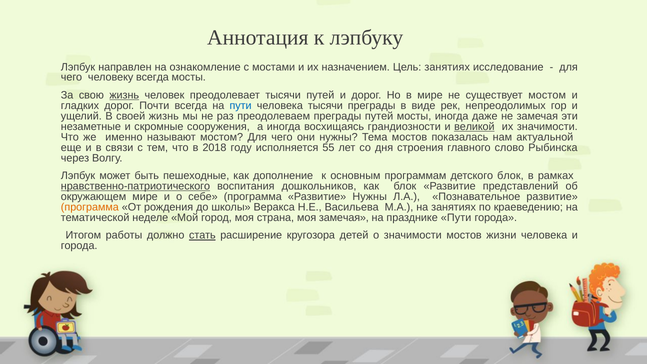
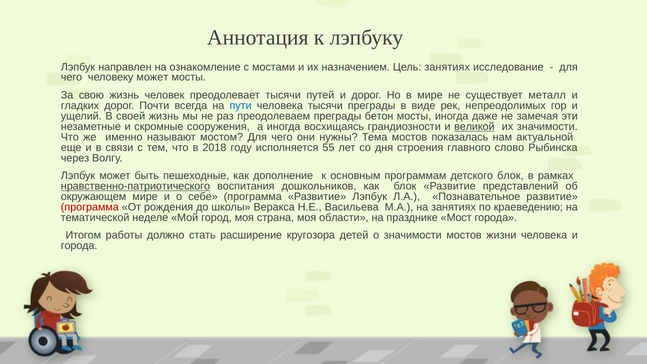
человеку всегда: всегда -> может (152, 77)
жизнь underline: present -> none (124, 95)
существует мостом: мостом -> металл (547, 95)
преграды путей: путей -> бетон (379, 116)
Развитие Нужны: Нужны -> Лэпбук (370, 197)
программа colour: orange -> red (90, 207)
моя замечая: замечая -> области (344, 218)
празднике Пути: Пути -> Мост (456, 218)
стать underline: present -> none (202, 235)
